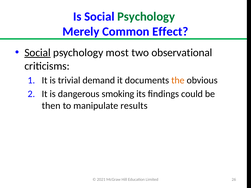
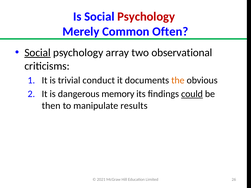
Psychology colour: green -> red (146, 17)
Effect: Effect -> Often (170, 32)
most: most -> array (117, 53)
demand: demand -> conduct (99, 80)
smoking: smoking -> memory (118, 94)
could underline: none -> present (192, 94)
